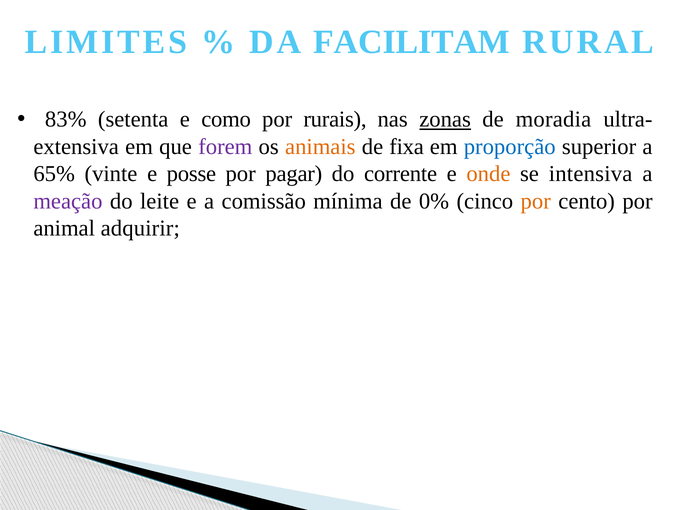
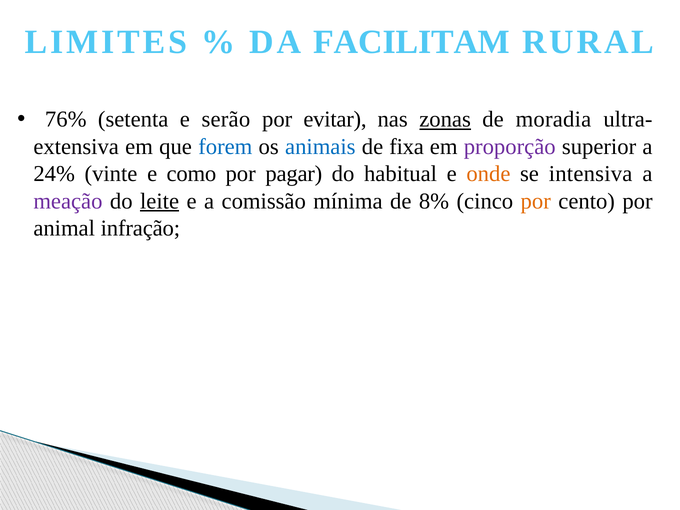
83%: 83% -> 76% (66, 119)
como: como -> serão (226, 119)
rurais: rurais -> evitar (335, 119)
forem colour: purple -> blue (225, 147)
animais colour: orange -> blue (320, 147)
proporção colour: blue -> purple (510, 147)
65%: 65% -> 24% (54, 174)
posse: posse -> como (191, 174)
corrente: corrente -> habitual (401, 174)
leite underline: none -> present (160, 201)
0%: 0% -> 8% (434, 201)
adquirir: adquirir -> infração (140, 228)
